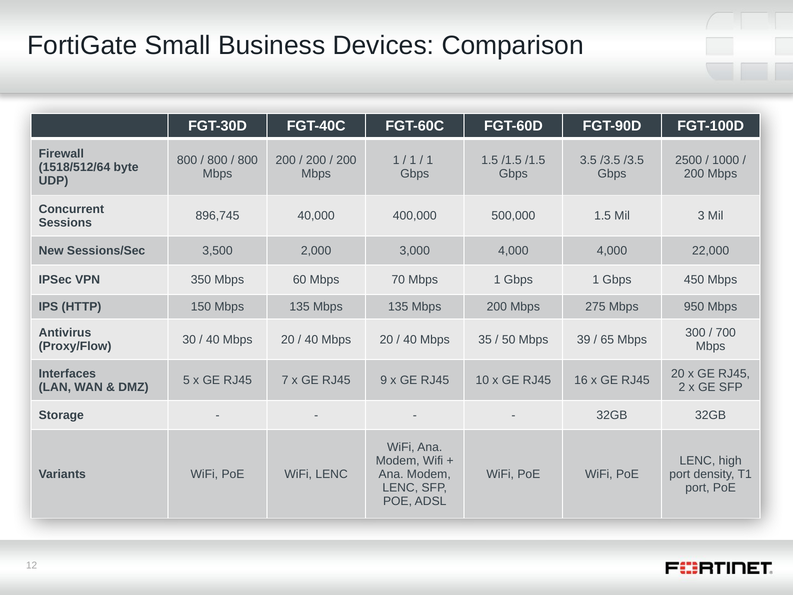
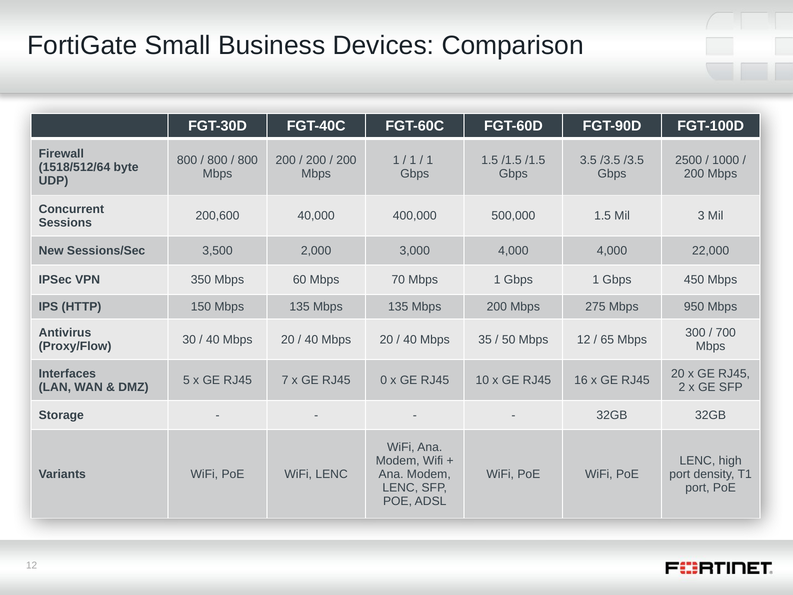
896,745: 896,745 -> 200,600 (217, 216)
Mbps 39: 39 -> 12 (584, 339)
9: 9 -> 0 (384, 380)
